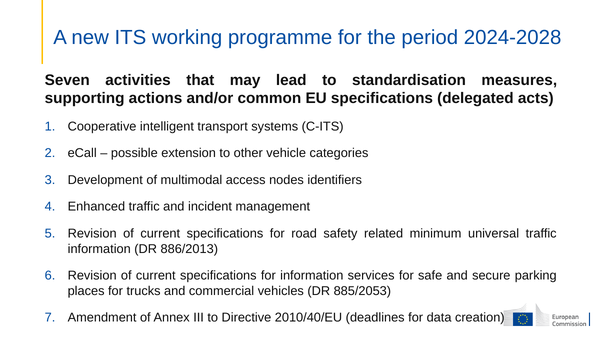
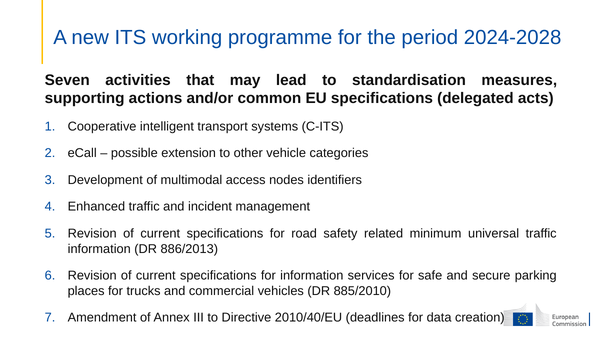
885/2053: 885/2053 -> 885/2010 (362, 291)
